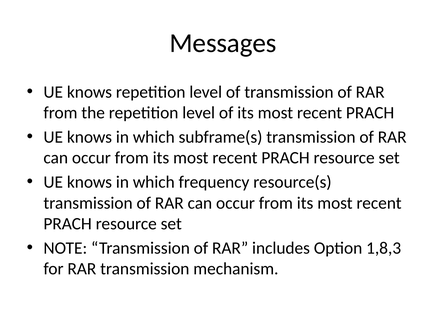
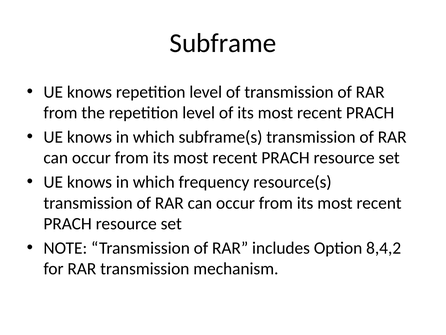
Messages: Messages -> Subframe (223, 43)
1,8,3: 1,8,3 -> 8,4,2 (384, 248)
